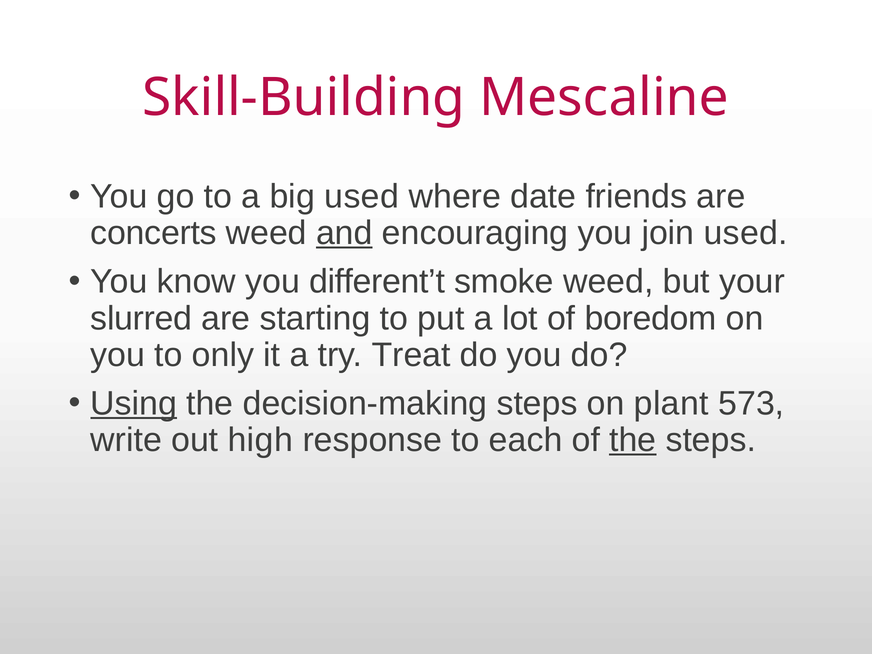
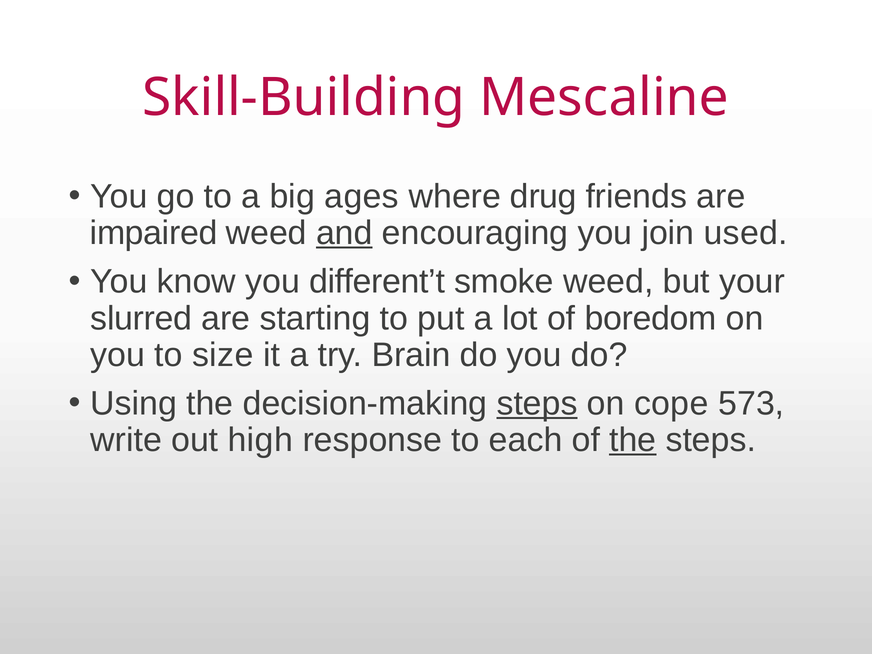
big used: used -> ages (362, 197)
date: date -> drug (543, 197)
concerts: concerts -> impaired (154, 233)
only: only -> size (223, 355)
Treat: Treat -> Brain (411, 355)
Using underline: present -> none (134, 404)
steps underline: none -> present (537, 404)
plant: plant -> cope (671, 404)
